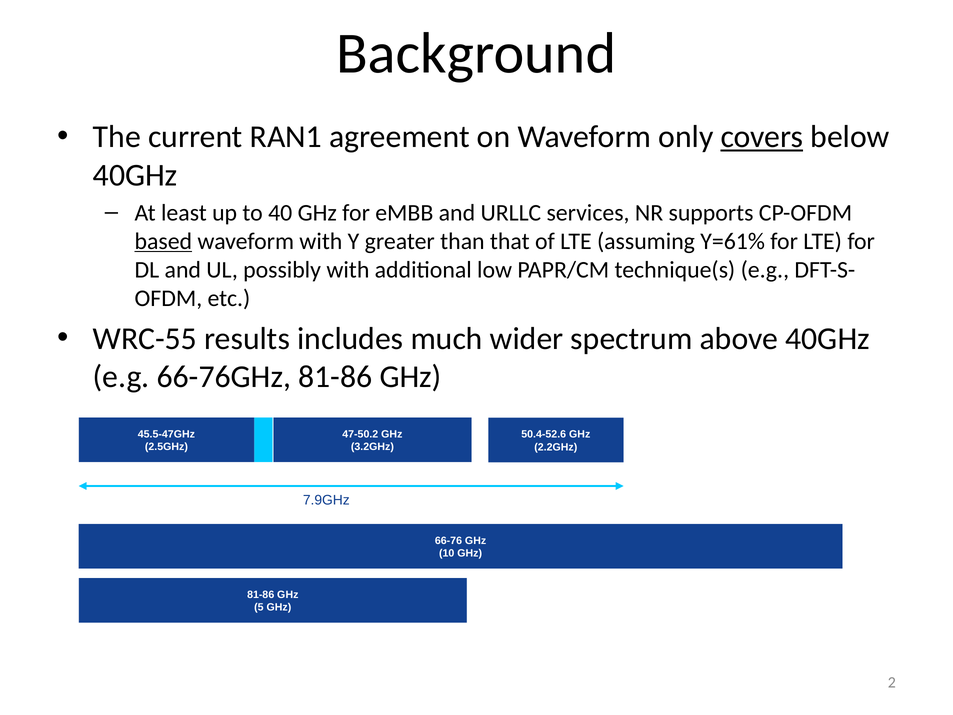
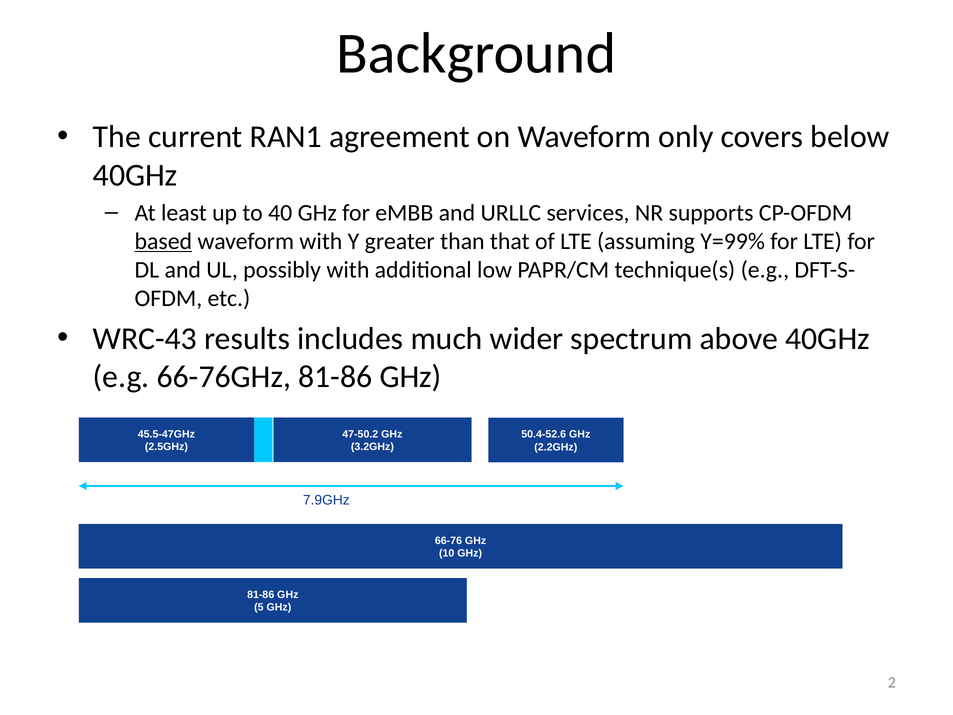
covers underline: present -> none (762, 137)
Y=61%: Y=61% -> Y=99% (733, 241)
WRC-55: WRC-55 -> WRC-43 (145, 339)
